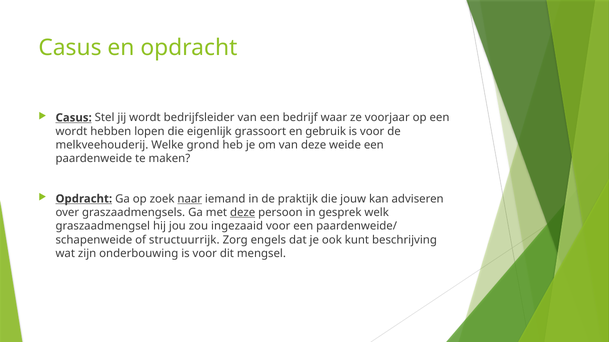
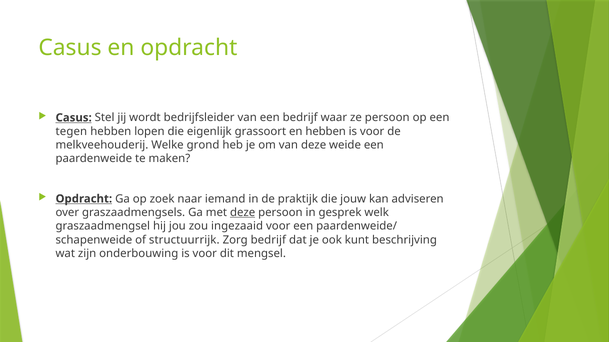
ze voorjaar: voorjaar -> persoon (387, 118)
wordt: wordt -> tegen (71, 132)
en gebruik: gebruik -> hebben (326, 132)
naar underline: present -> none (190, 199)
Zorg engels: engels -> bedrijf (268, 240)
